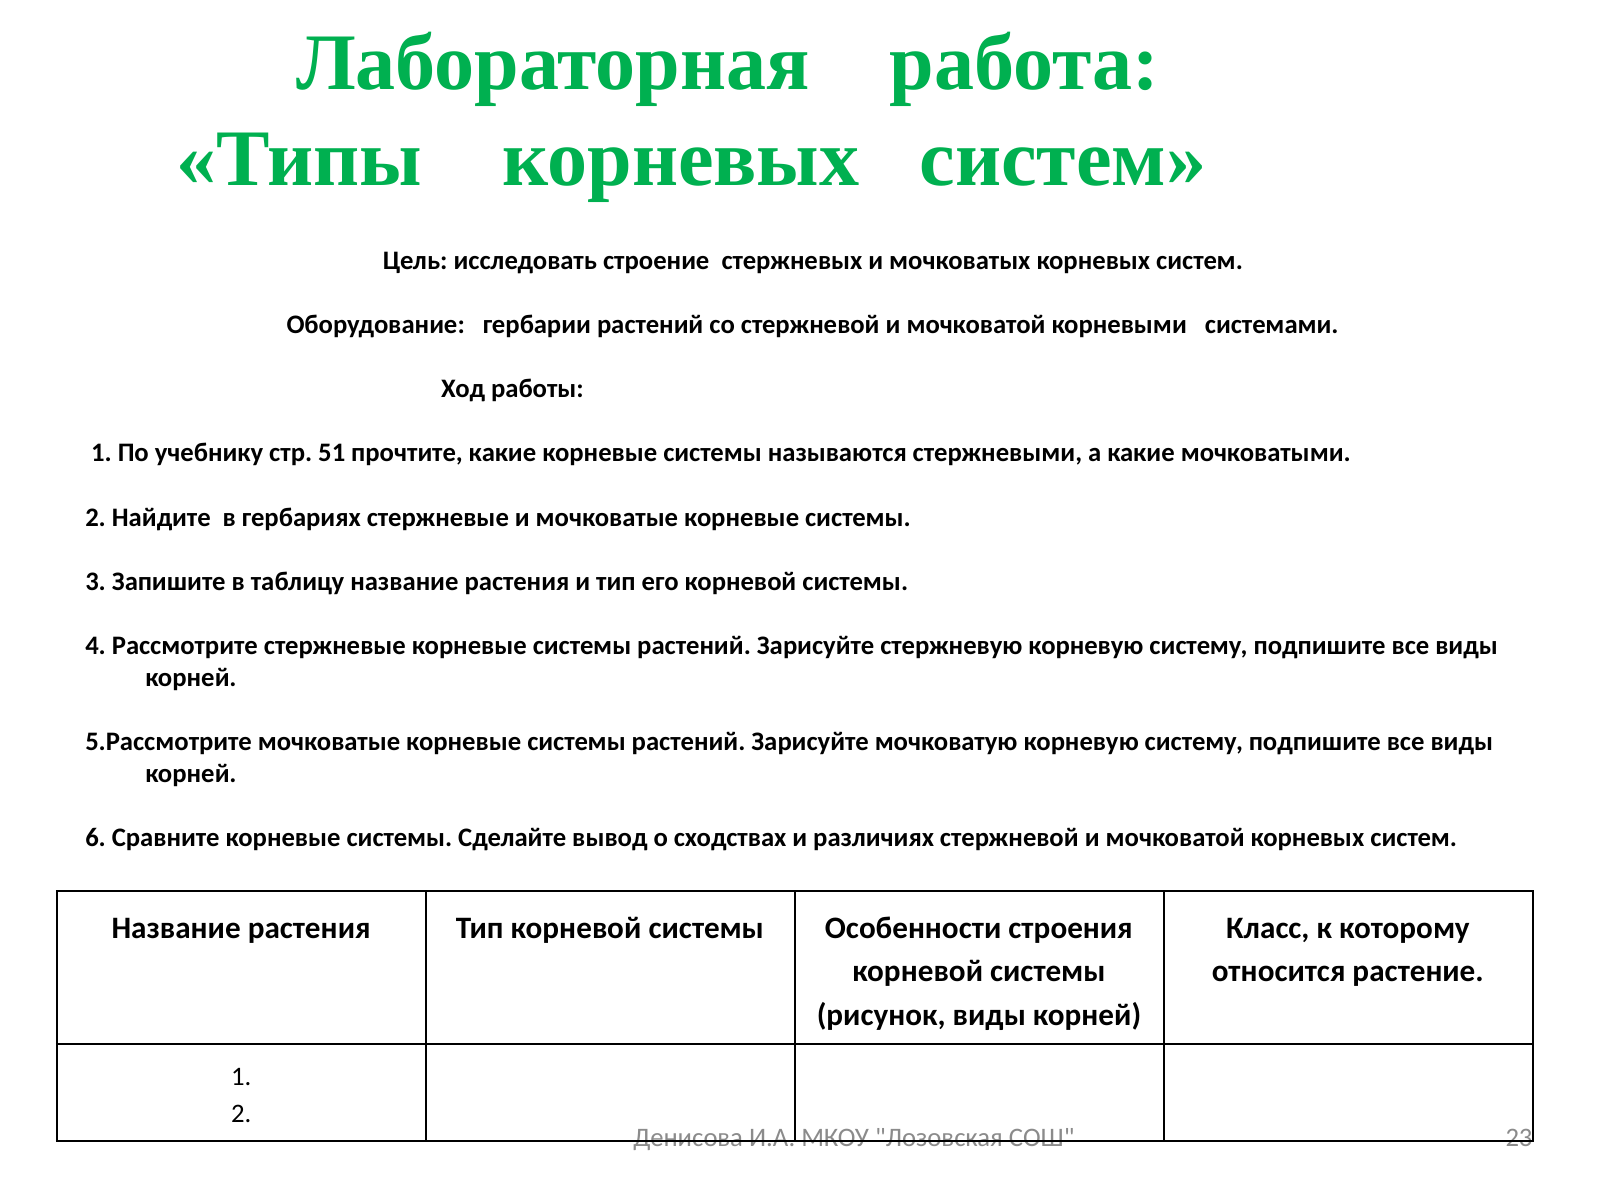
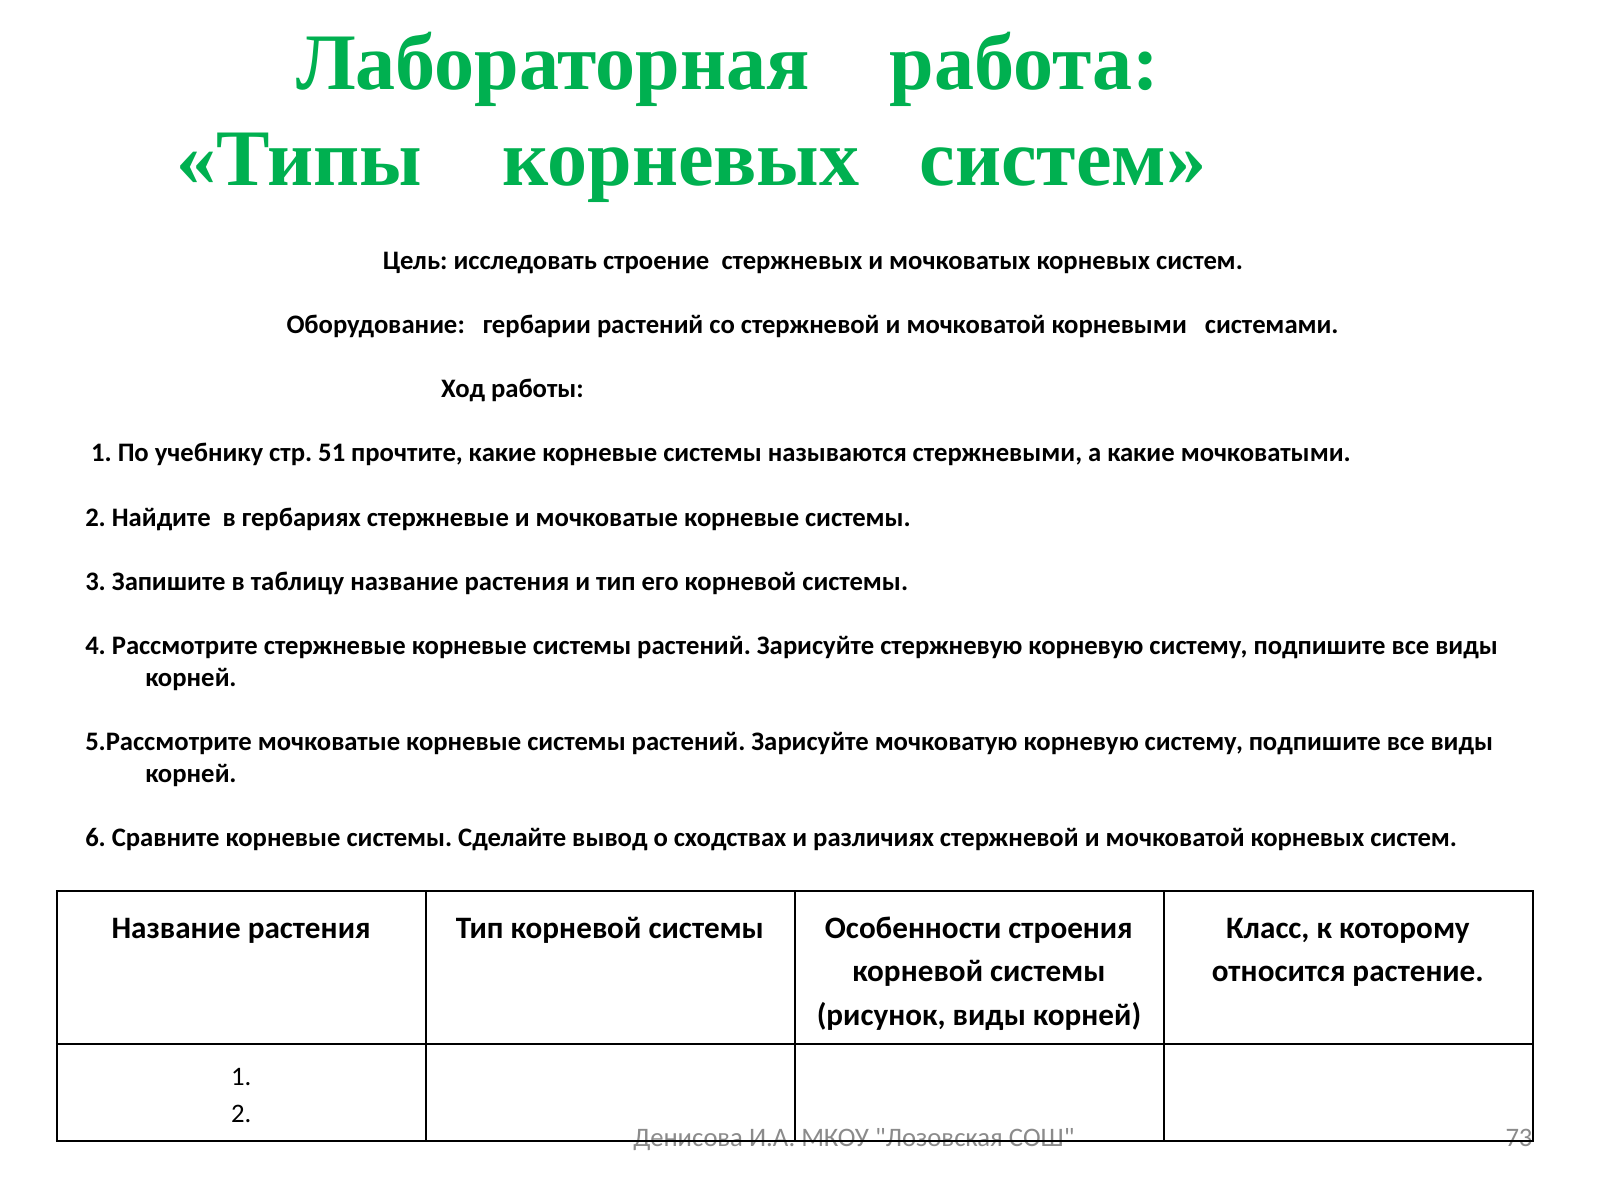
23: 23 -> 73 (1519, 1137)
